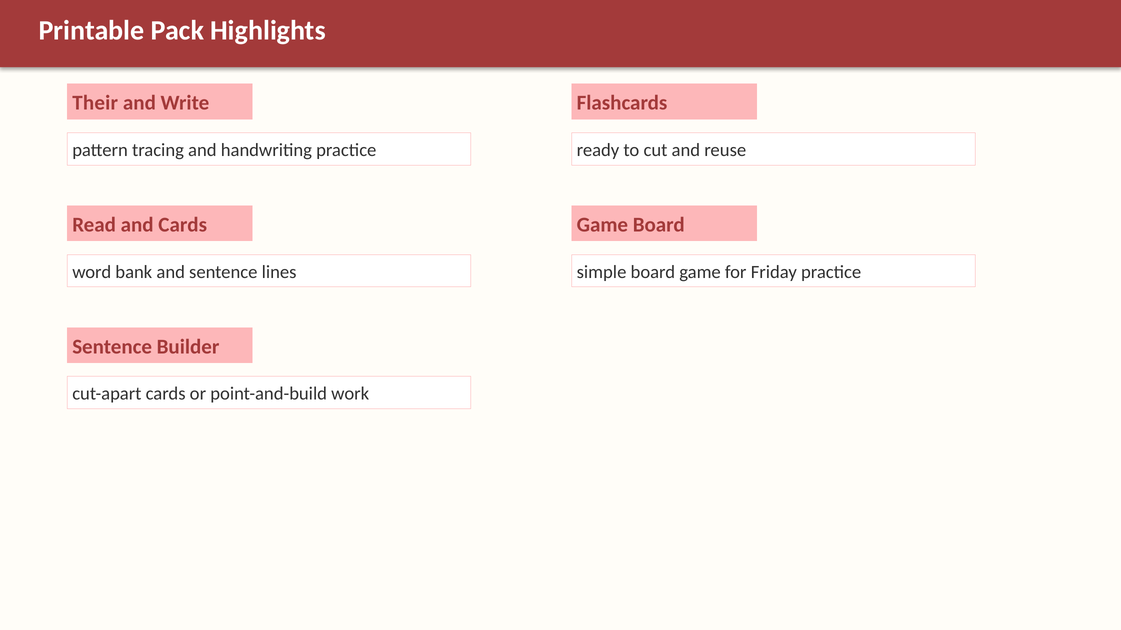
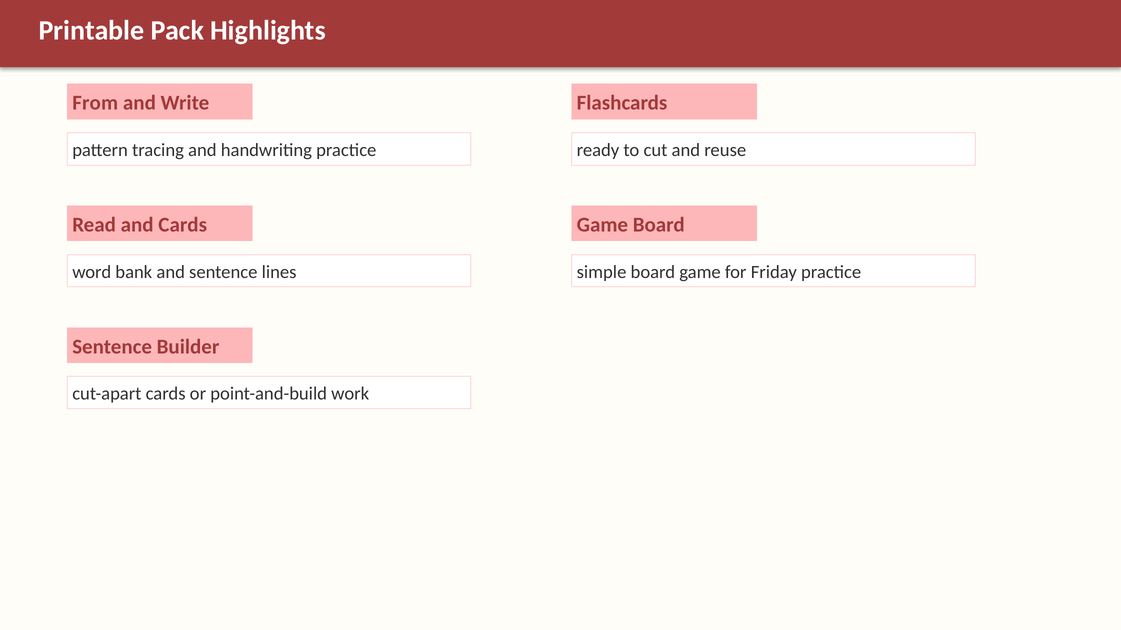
Their: Their -> From (95, 103)
